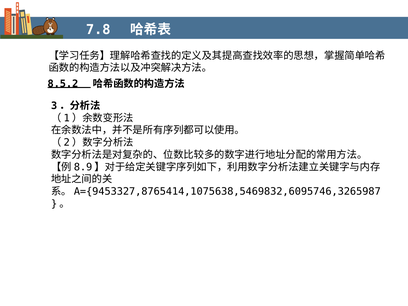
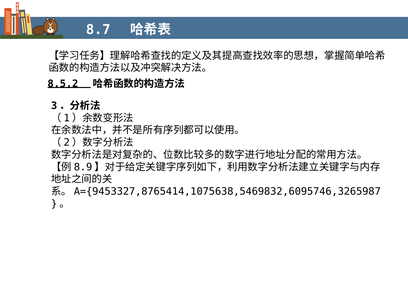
7.8: 7.8 -> 8.7 (98, 30)
